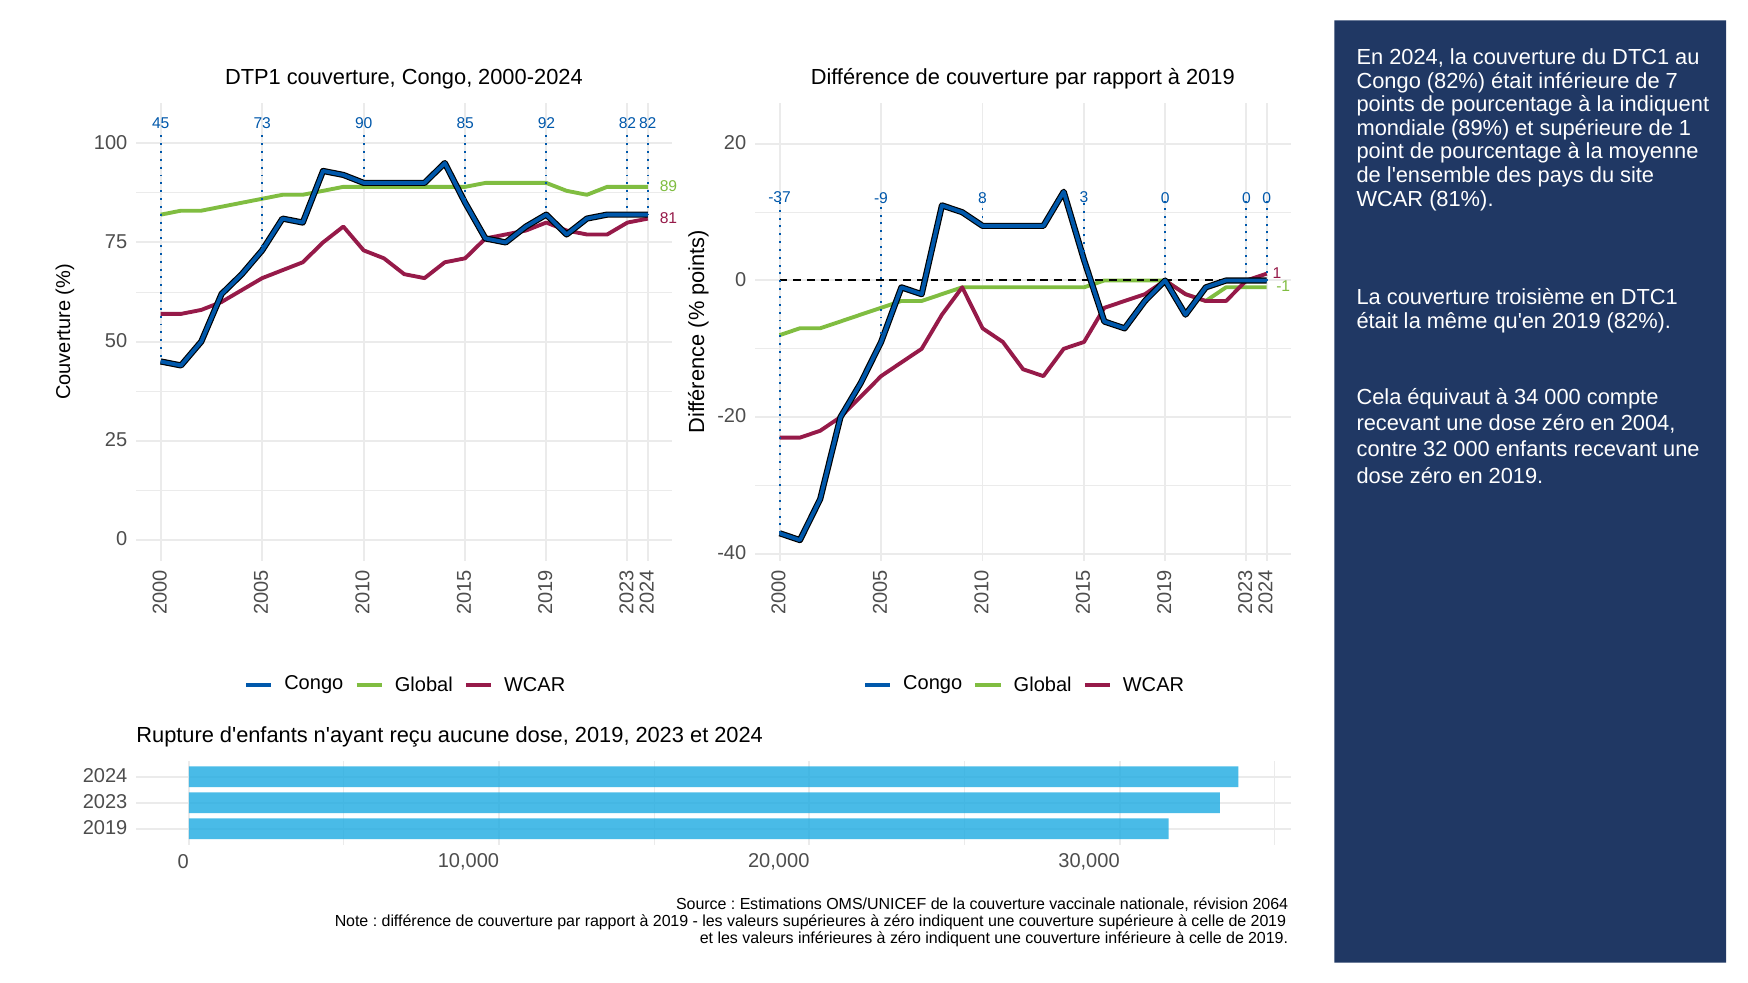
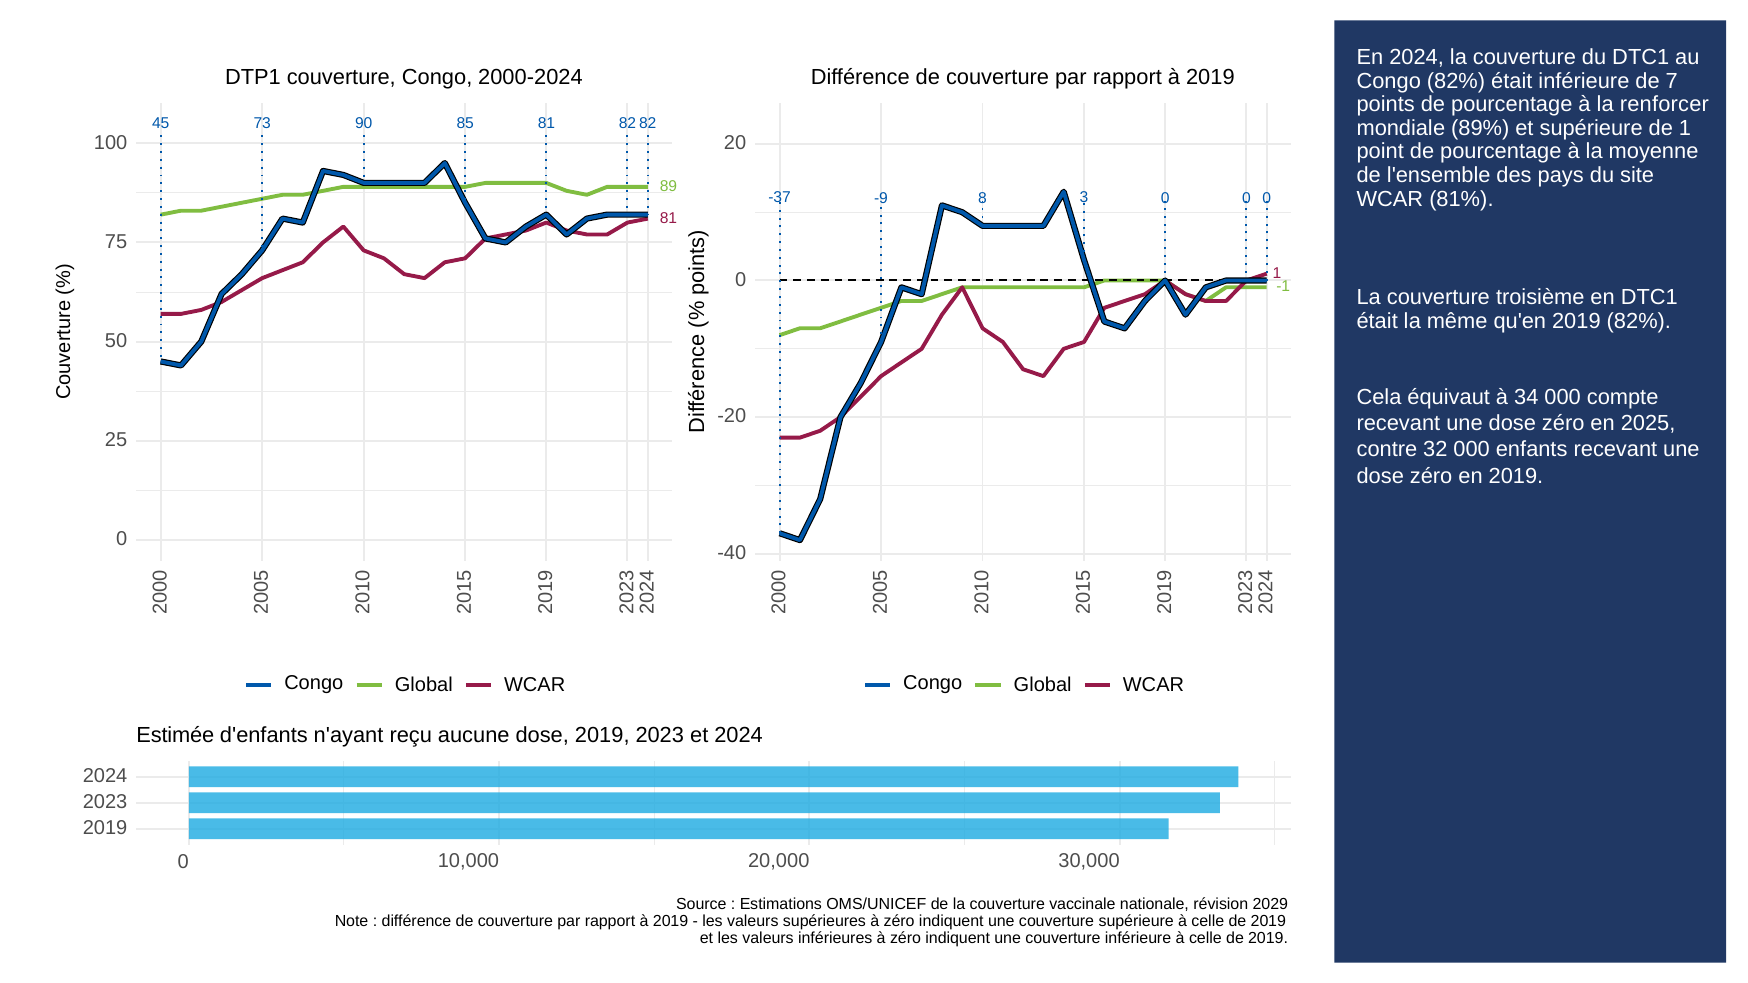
la indiquent: indiquent -> renforcer (1664, 105)
85 92: 92 -> 81 (546, 124)
2004: 2004 -> 2025 (1648, 424)
Rupture: Rupture -> Estimée (175, 736)
2064: 2064 -> 2029 (1270, 905)
